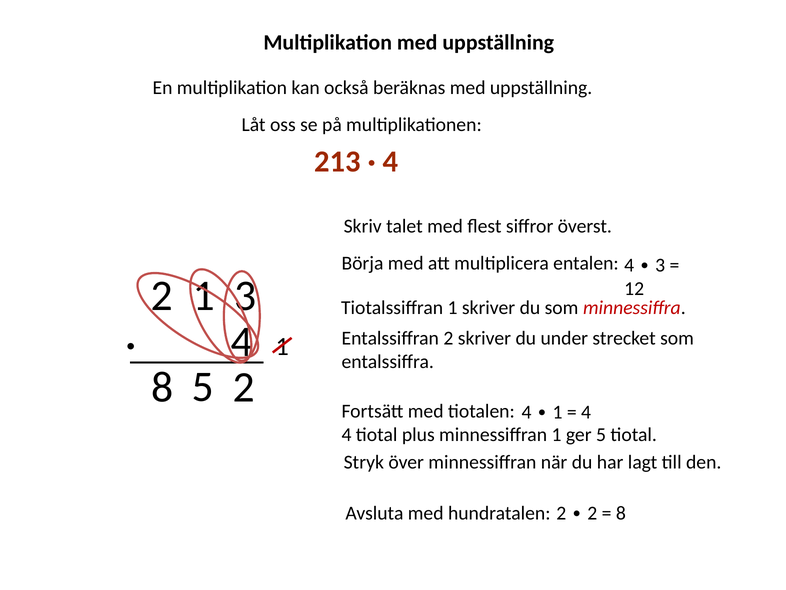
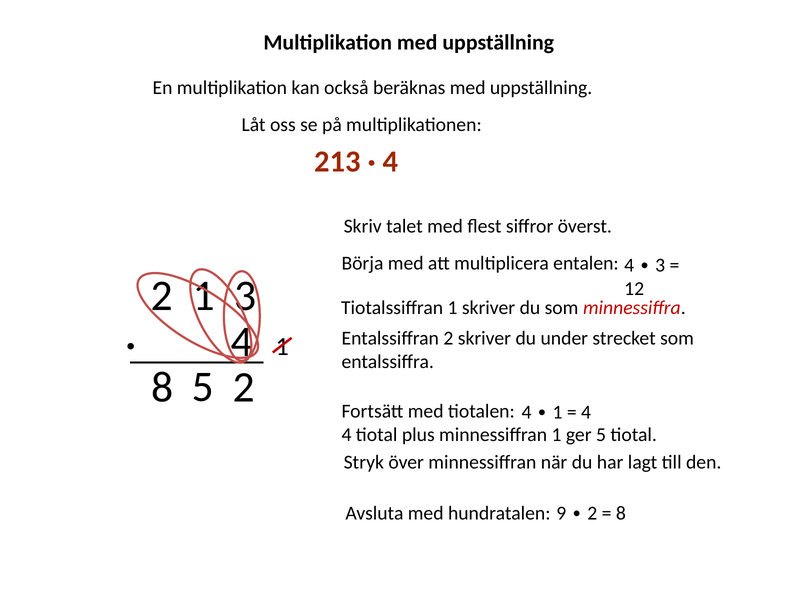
hundratalen 2: 2 -> 9 (561, 513)
